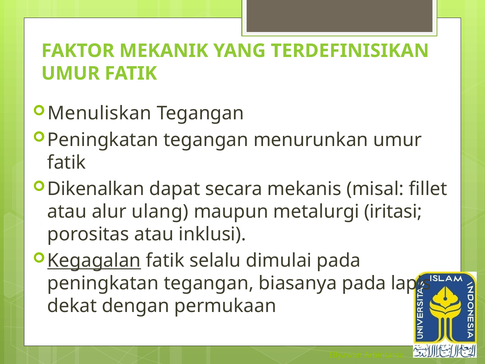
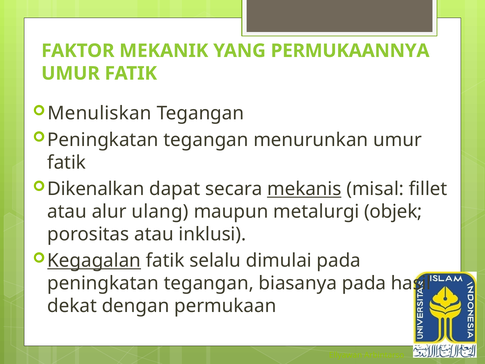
TERDEFINISIKAN: TERDEFINISIKAN -> PERMUKAANNYA (350, 51)
mekanis underline: none -> present (304, 189)
iritasi: iritasi -> objek (393, 211)
lapis: lapis -> hasil (411, 283)
